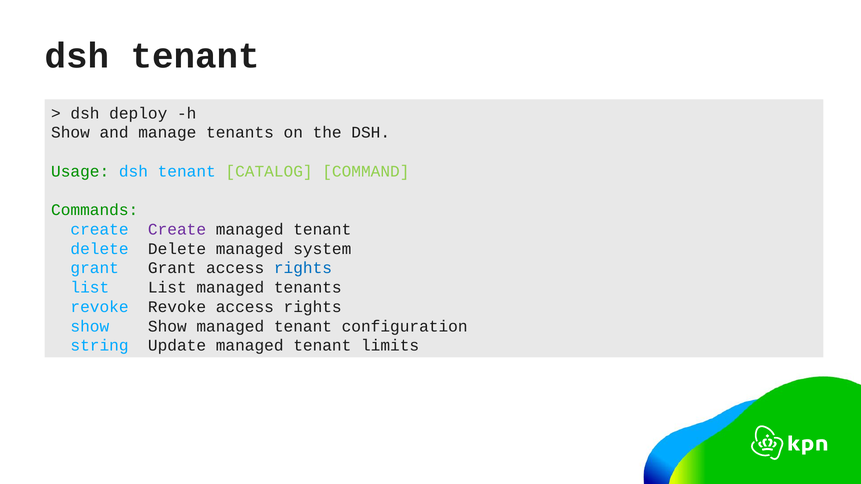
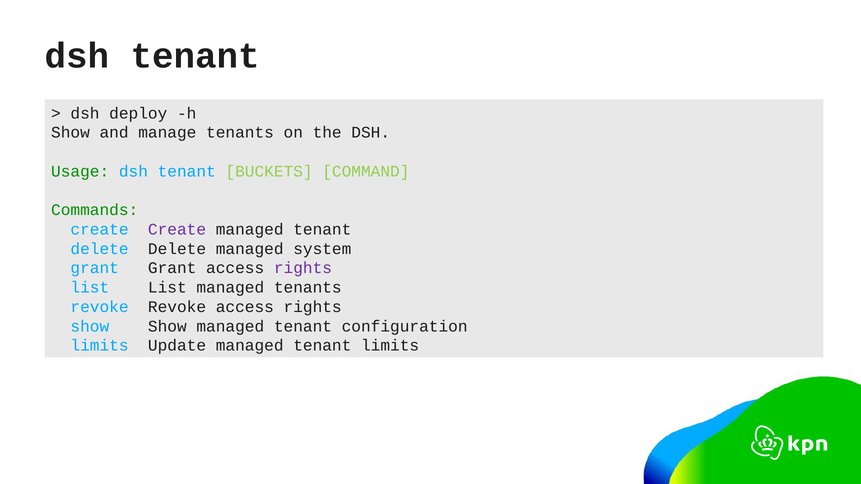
CATALOG: CATALOG -> BUCKETS (269, 171)
rights colour: blue -> purple (303, 268)
string: string -> limits (100, 346)
